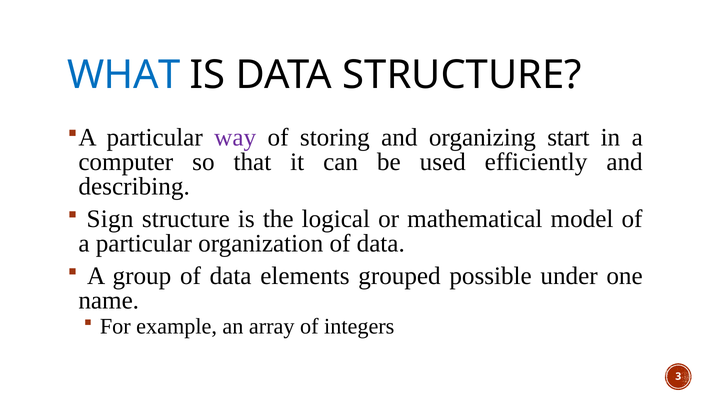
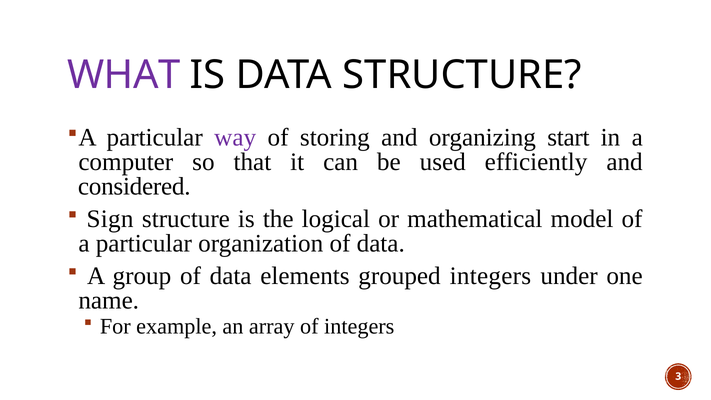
WHAT colour: blue -> purple (124, 75)
describing: describing -> considered (134, 187)
grouped possible: possible -> integers (490, 276)
